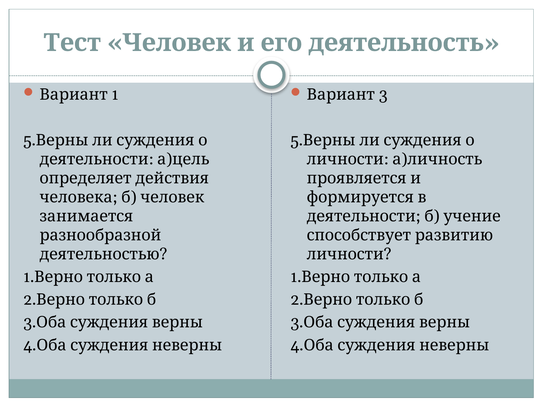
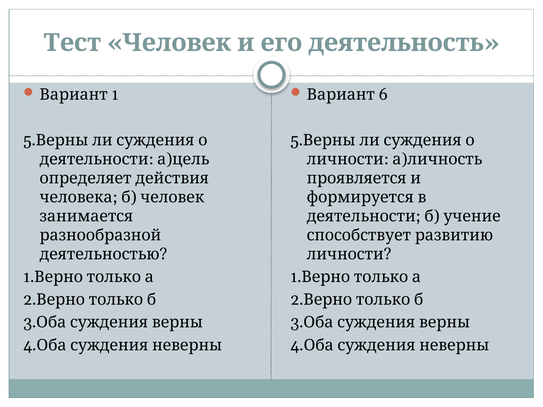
3: 3 -> 6 (383, 95)
